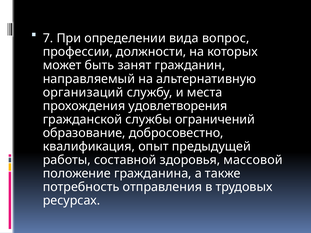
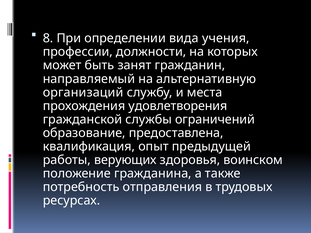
7: 7 -> 8 (48, 38)
вопрос: вопрос -> учения (226, 38)
добросовестно: добросовестно -> предоставлена (176, 133)
составной: составной -> верующих (125, 160)
массовой: массовой -> воинском (253, 160)
